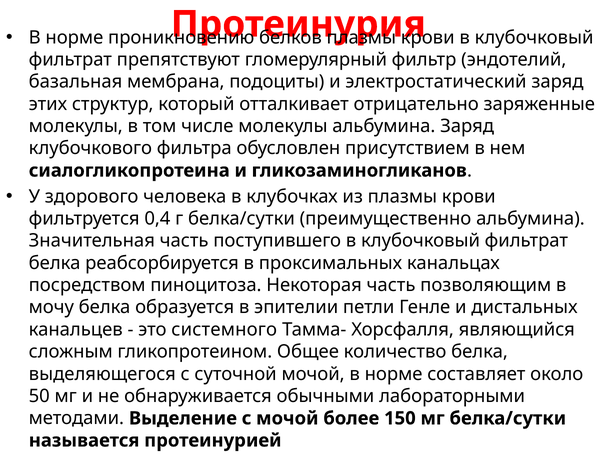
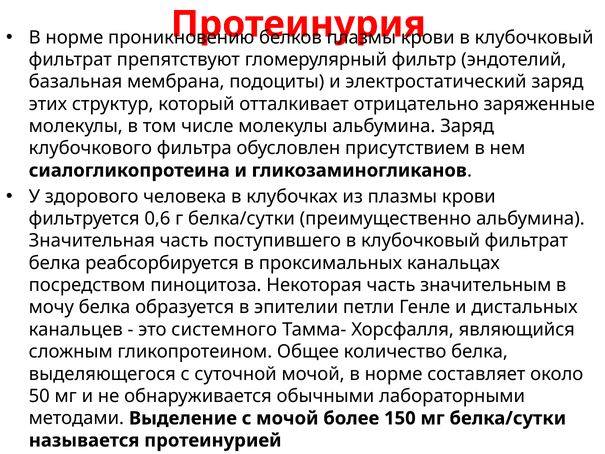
0,4: 0,4 -> 0,6 (157, 219)
позволяющим: позволяющим -> значительным (486, 285)
